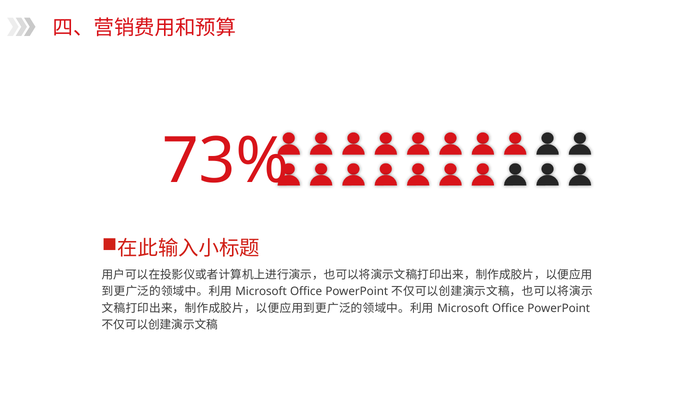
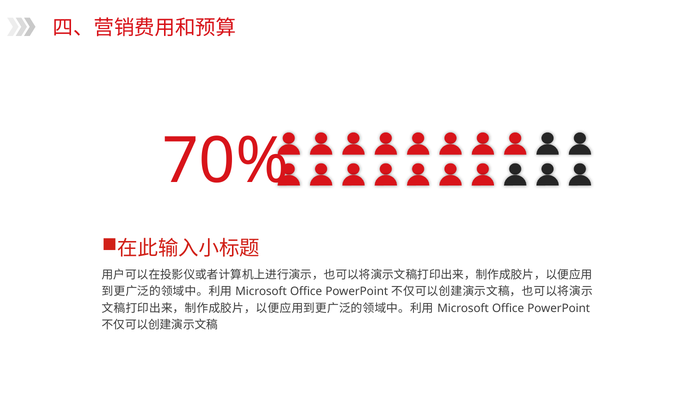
73%: 73% -> 70% (226, 161)
